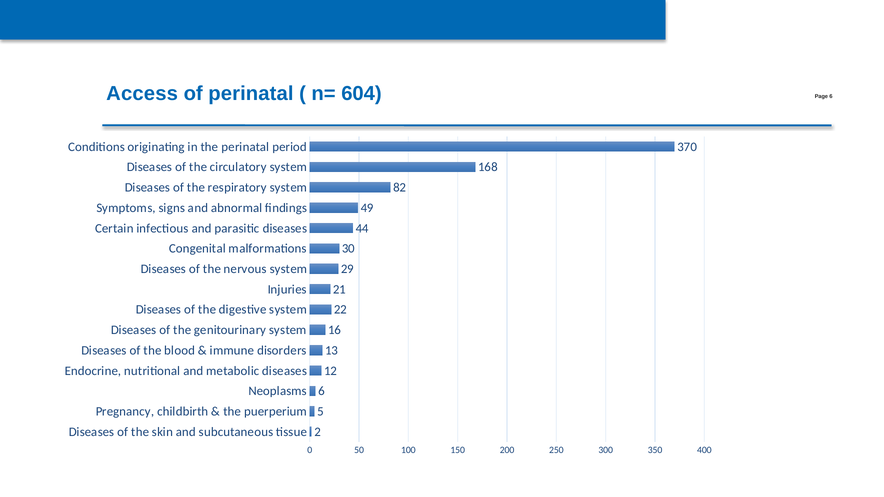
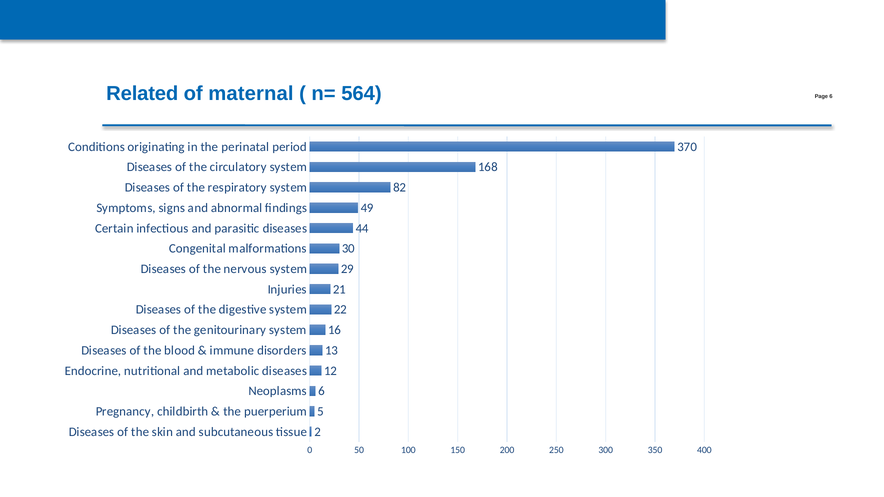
Access: Access -> Related (142, 94)
of perinatal: perinatal -> maternal (251, 94)
604: 604 -> 564 (361, 94)
